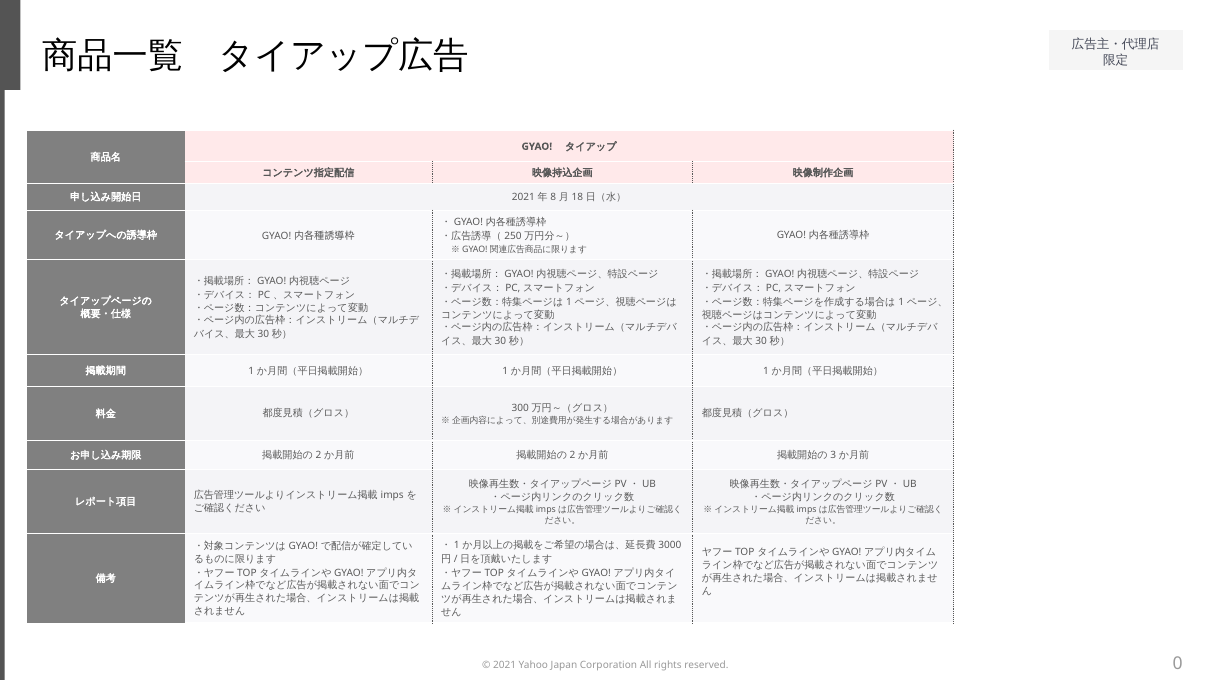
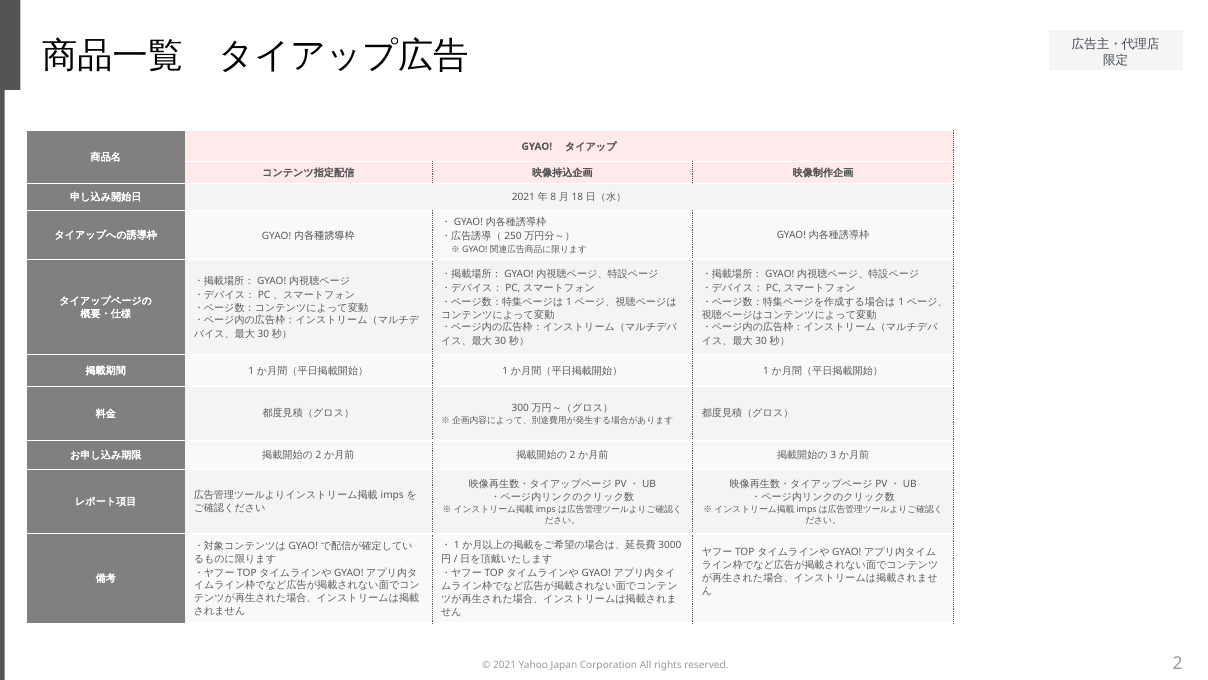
0: 0 -> 2 (1178, 663)
